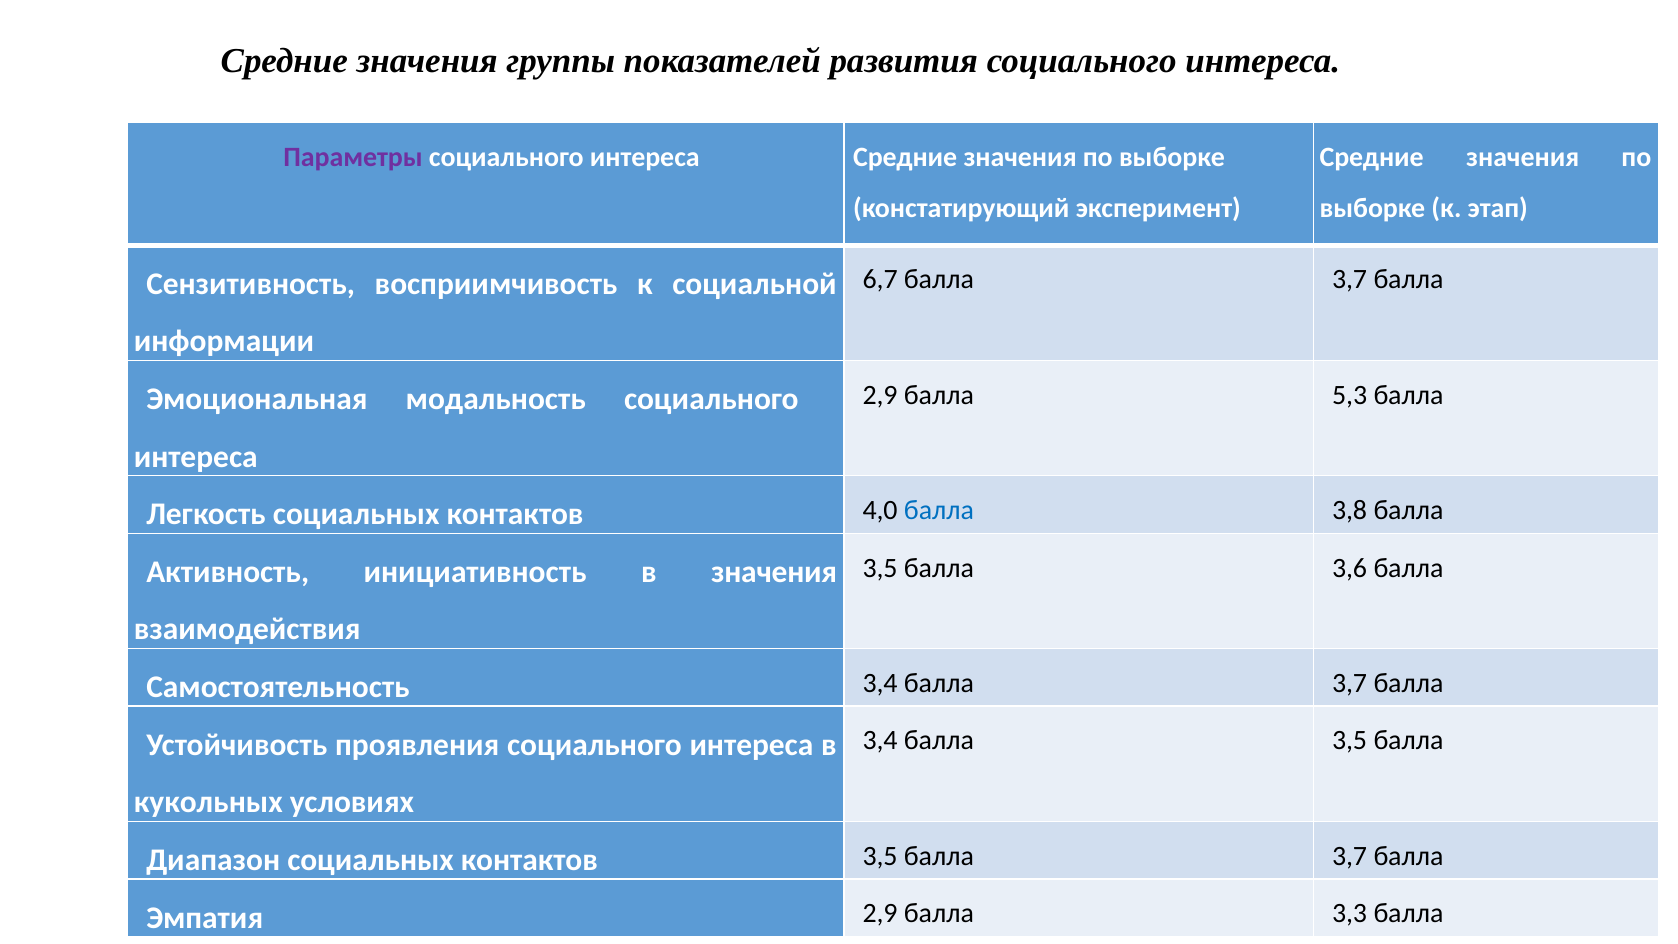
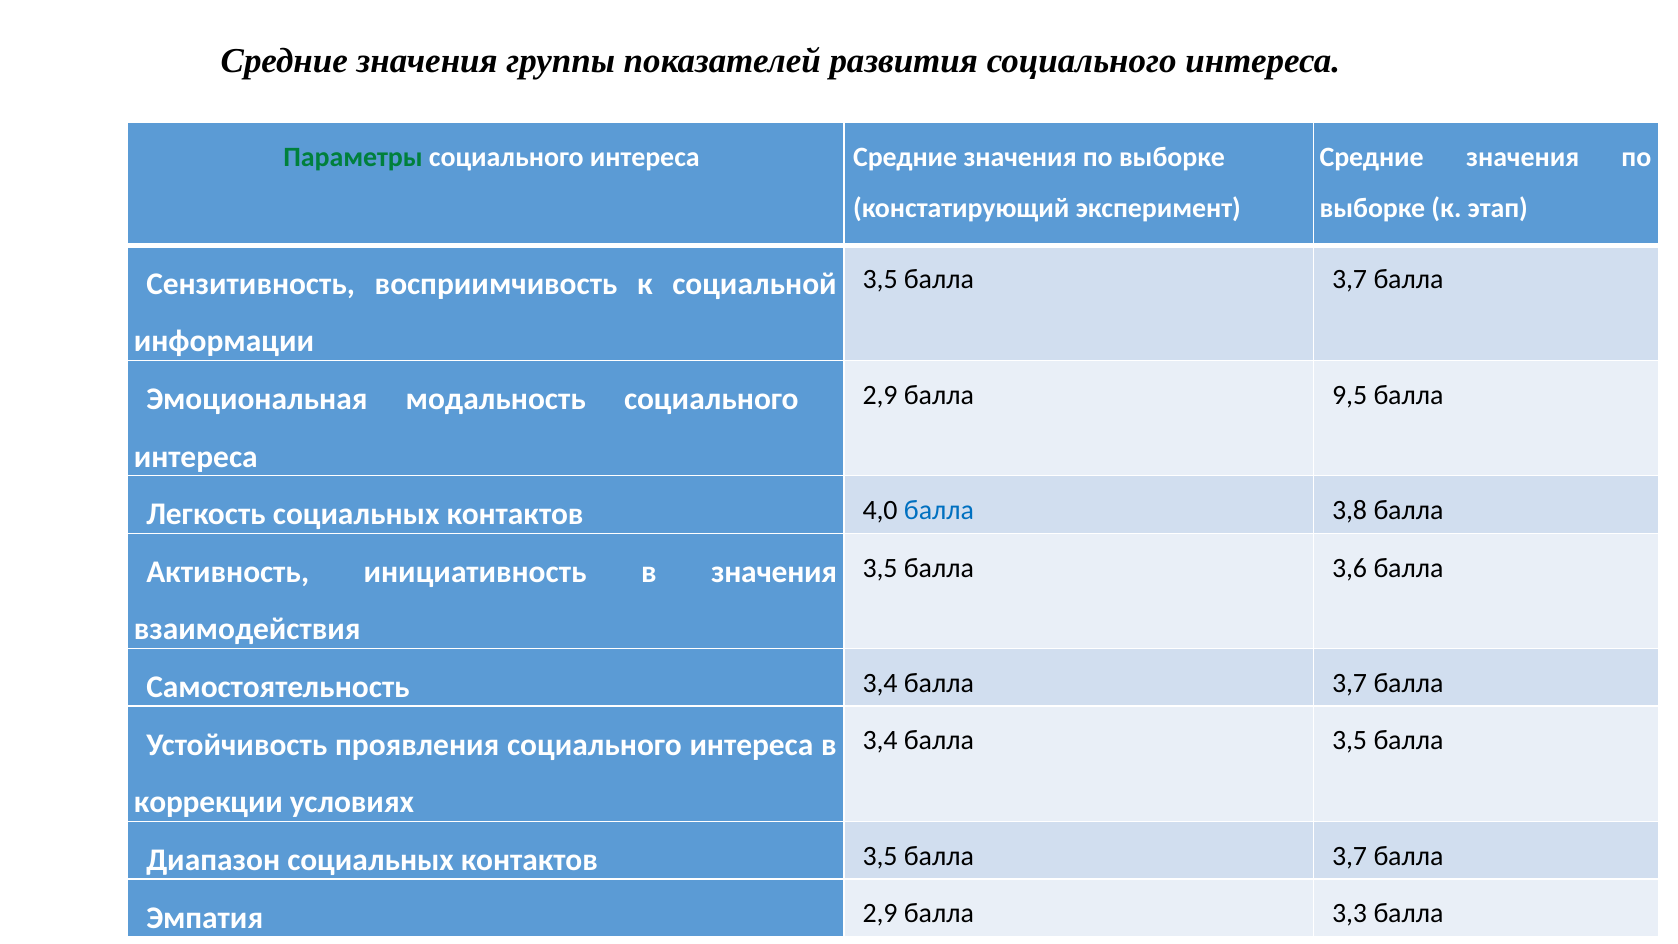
Параметры colour: purple -> green (353, 157)
6,7: 6,7 -> 3,5 (880, 280)
5,3: 5,3 -> 9,5 (1350, 395)
кукольных: кукольных -> коррекции (208, 802)
